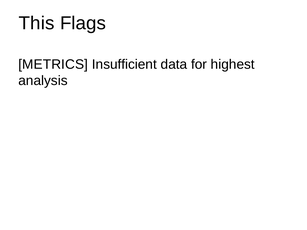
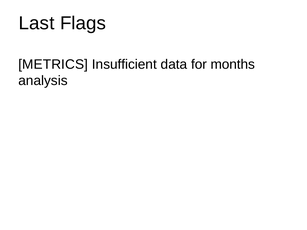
This: This -> Last (37, 23)
highest: highest -> months (233, 64)
